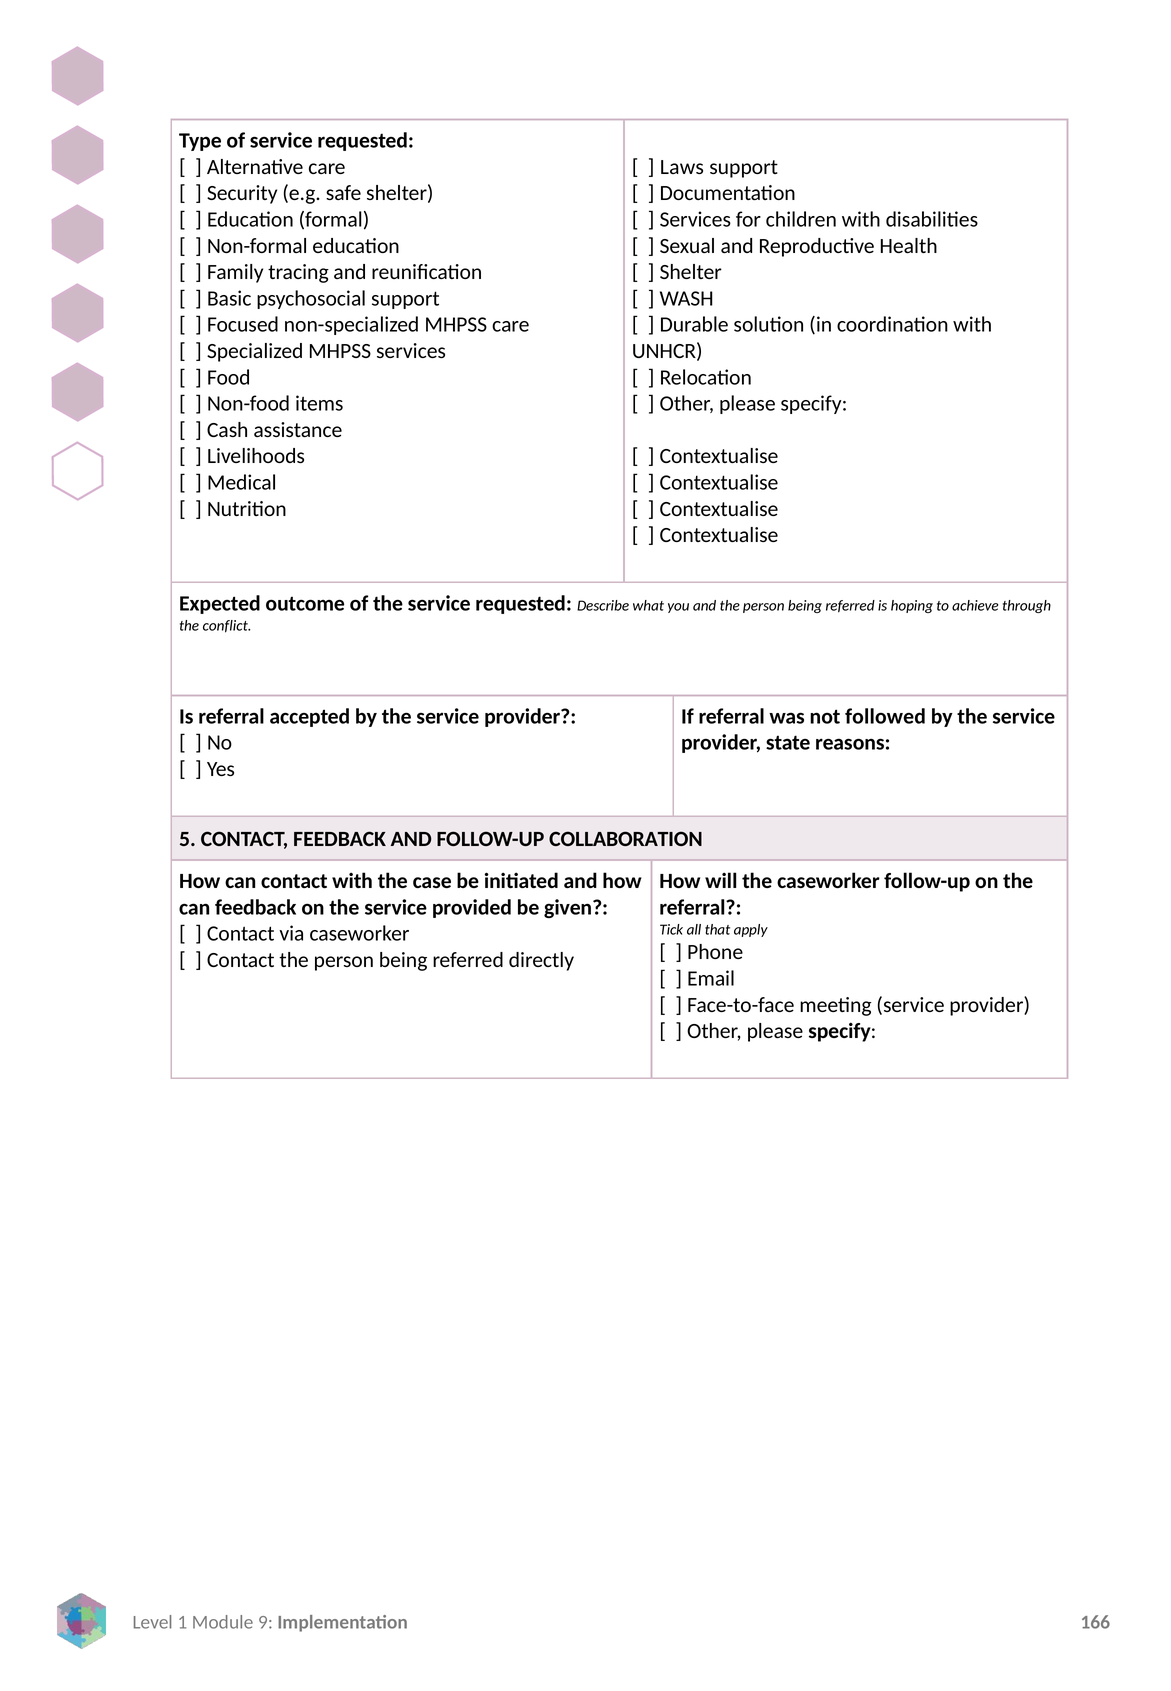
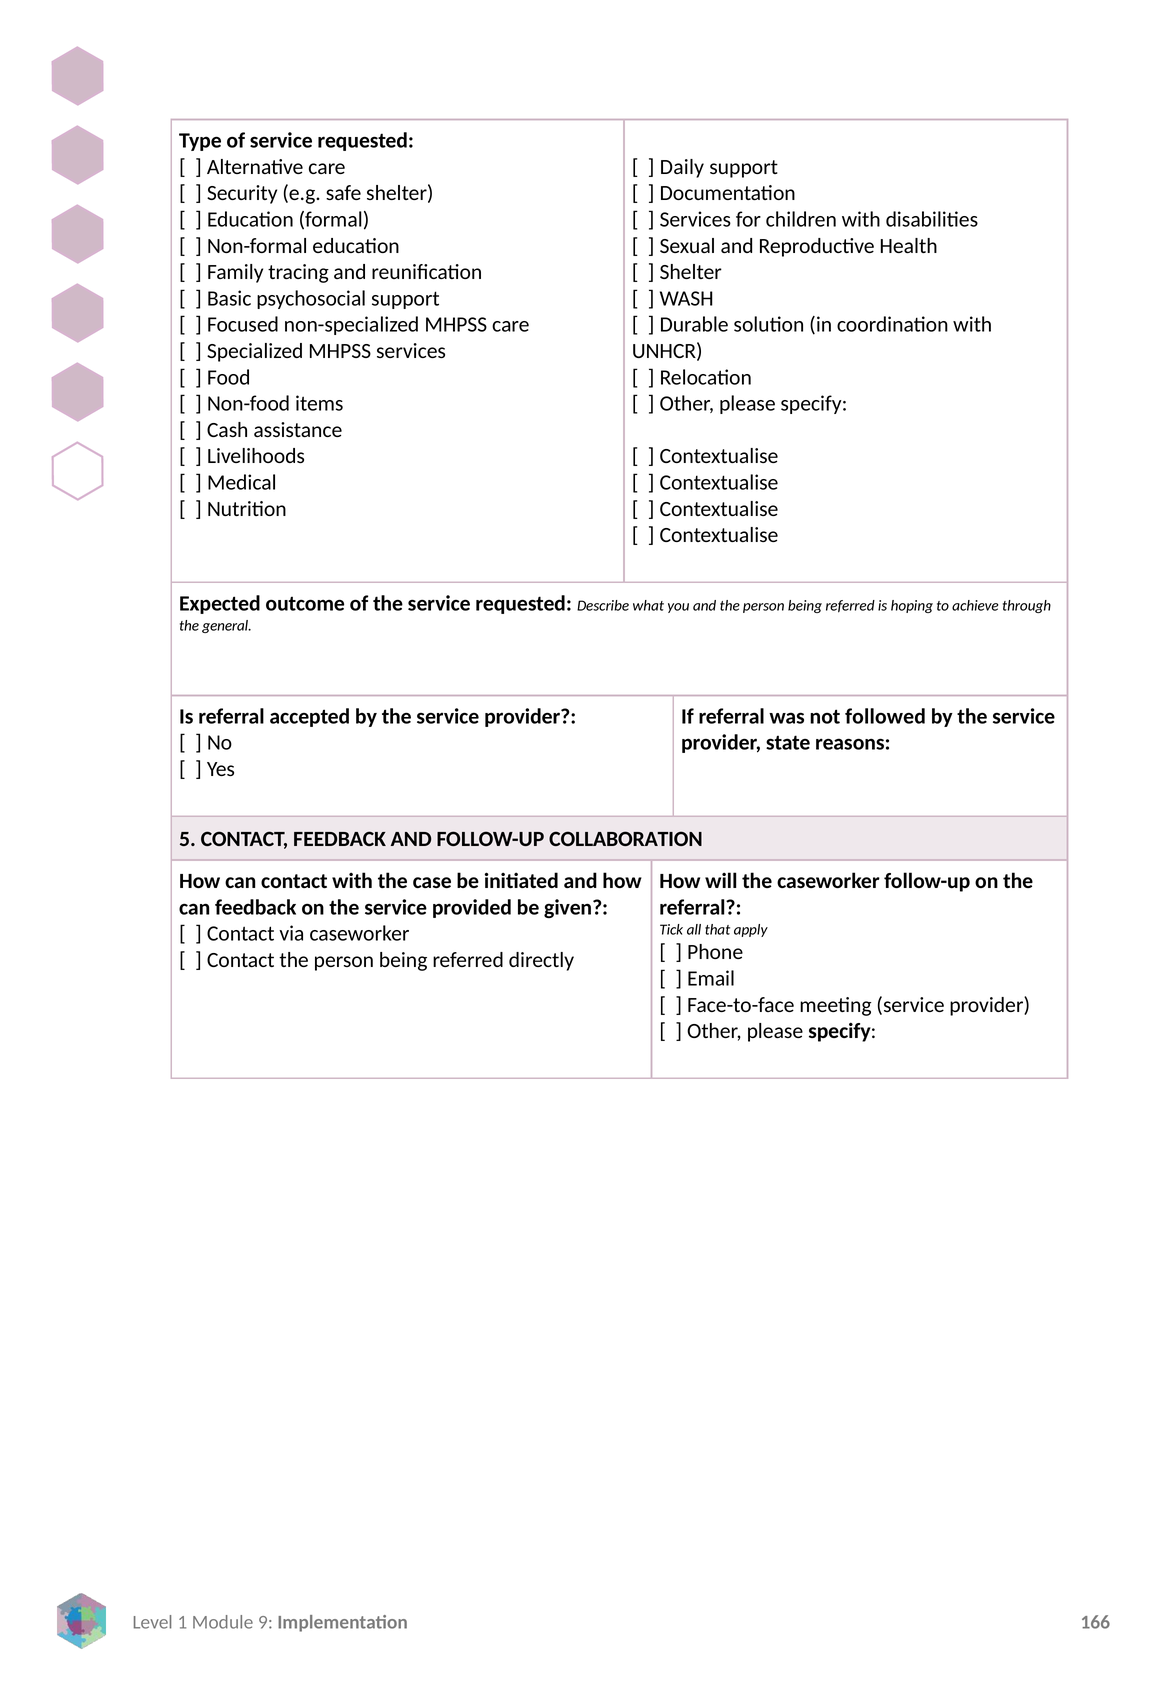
Laws: Laws -> Daily (682, 167)
conflict: conflict -> general (227, 626)
